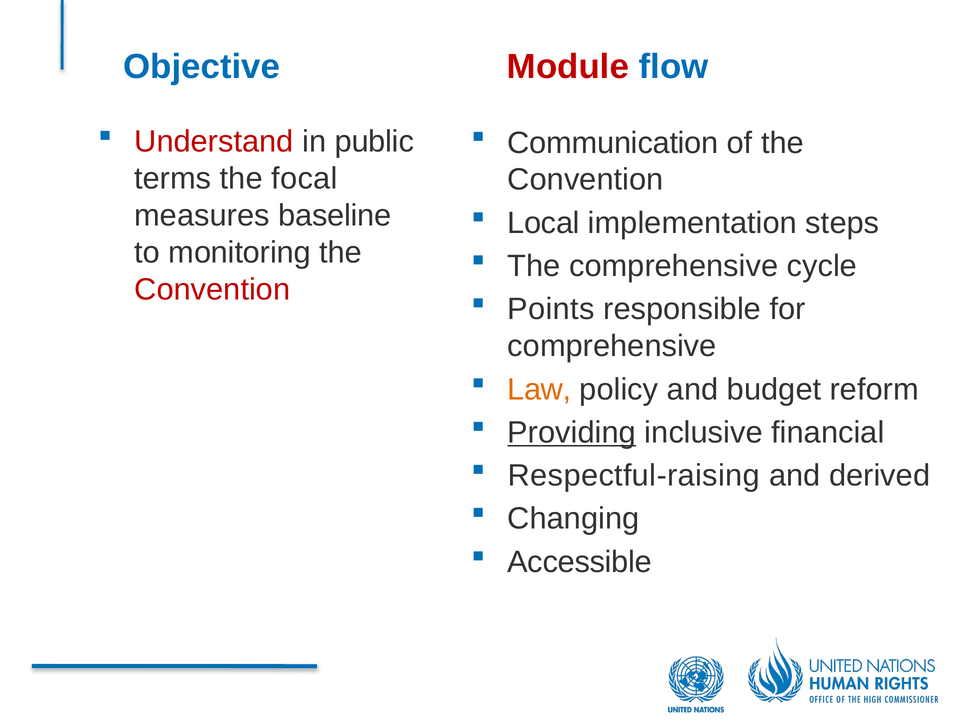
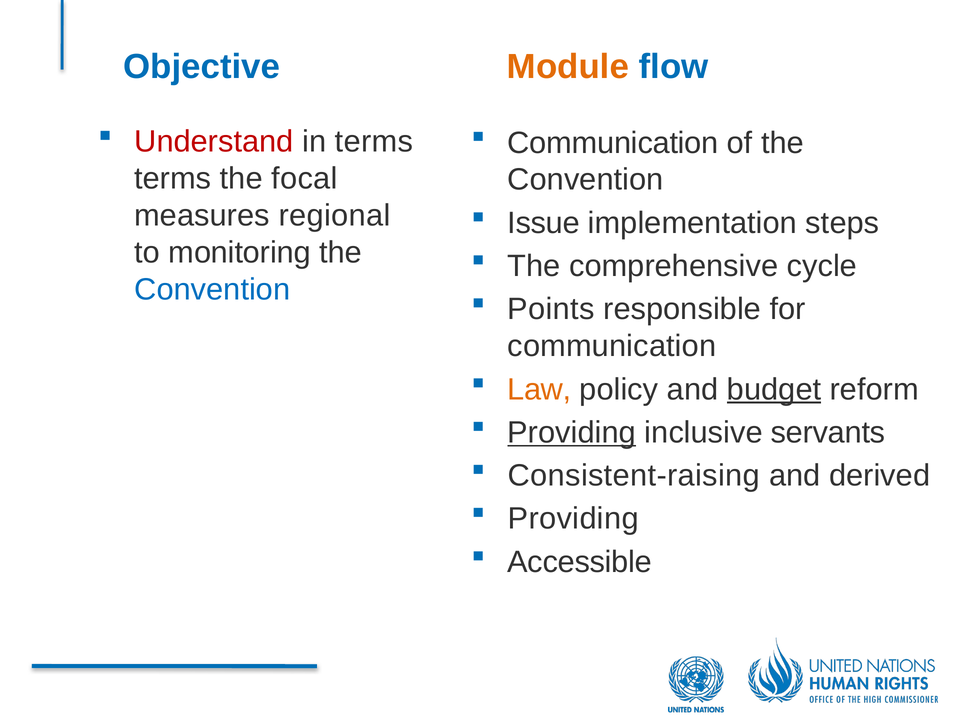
Module colour: red -> orange (568, 67)
in public: public -> terms (374, 142)
baseline: baseline -> regional (335, 216)
Local: Local -> Issue (544, 223)
Convention colour: red -> blue (212, 290)
comprehensive: comprehensive -> communication (612, 346)
budget underline: none -> present (774, 390)
financial: financial -> servants (828, 433)
Respectful-raising: Respectful-raising -> Consistent-raising (634, 476)
Changing: Changing -> Providing (573, 519)
